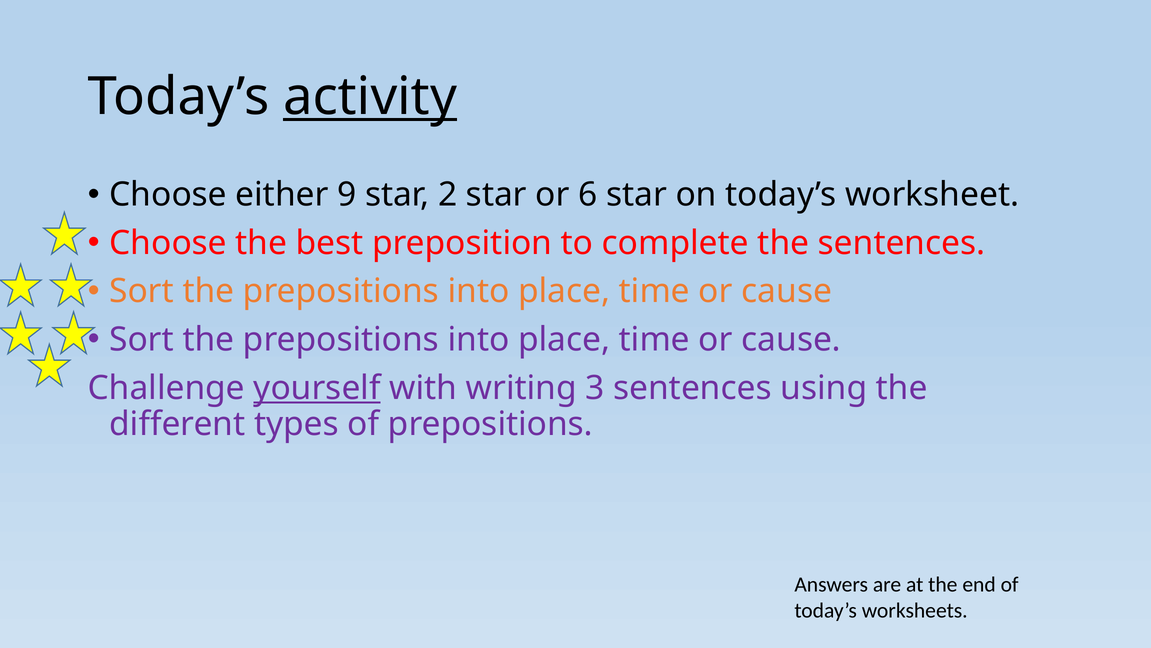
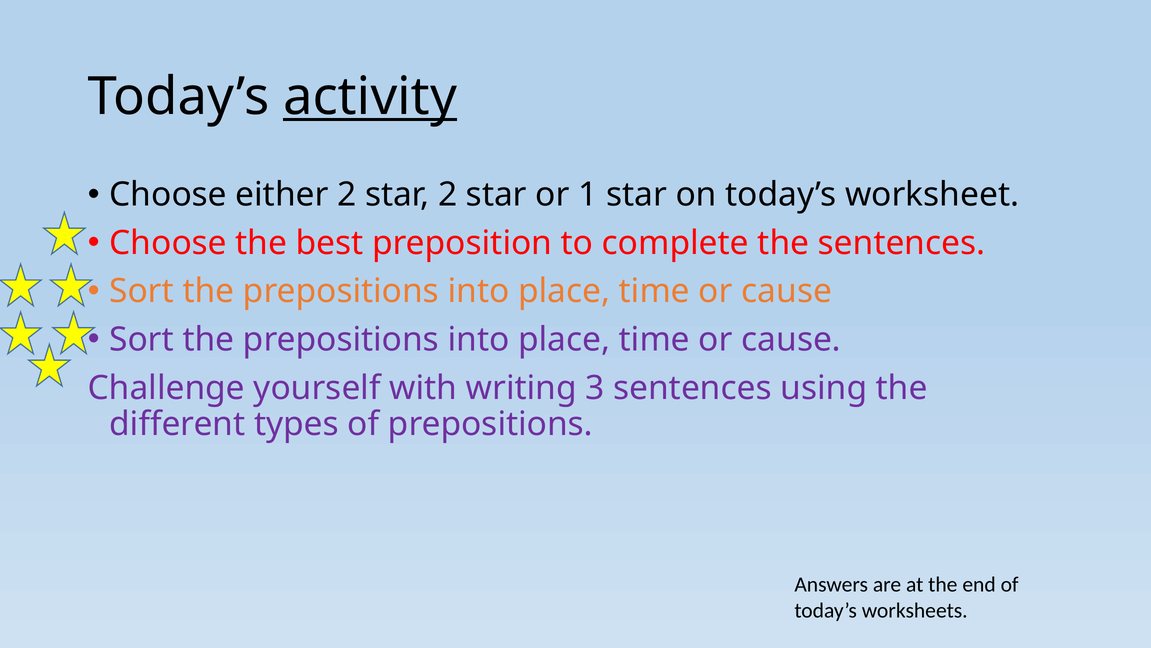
either 9: 9 -> 2 (347, 195)
6: 6 -> 1 (588, 195)
yourself underline: present -> none (317, 388)
